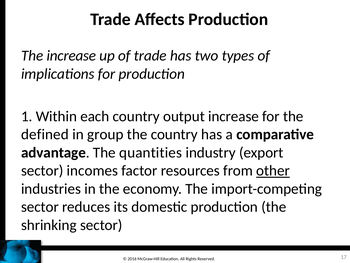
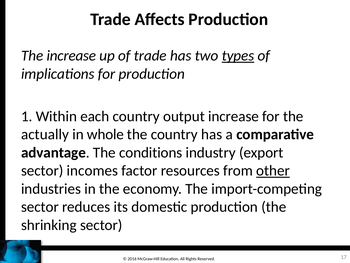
types underline: none -> present (238, 56)
defined: defined -> actually (45, 134)
group: group -> whole (105, 134)
quantities: quantities -> conditions (151, 152)
